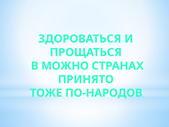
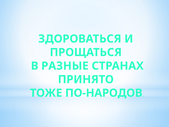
МОЖНО: МОЖНО -> РАЗНЫЕ (65, 66)
